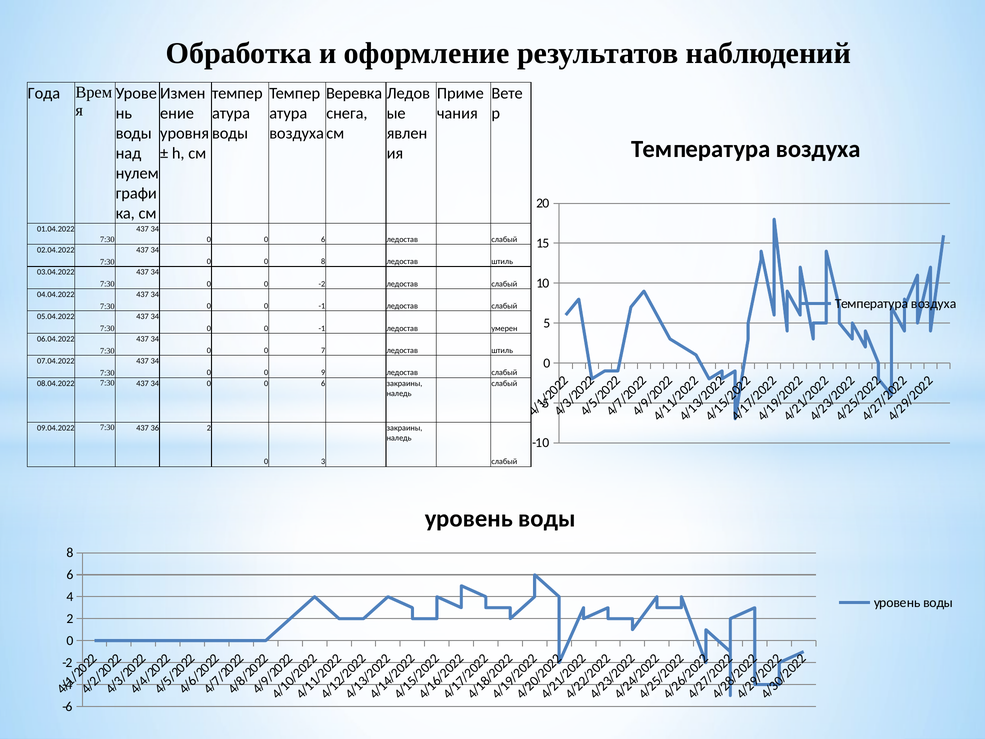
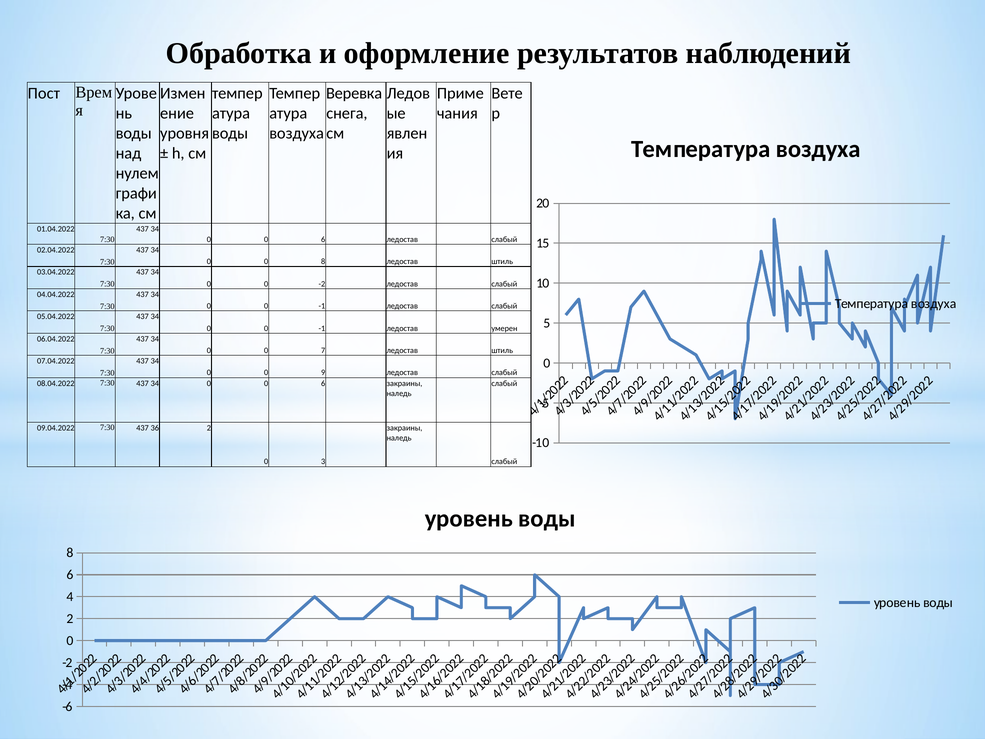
Года: Года -> Пост (44, 93)
